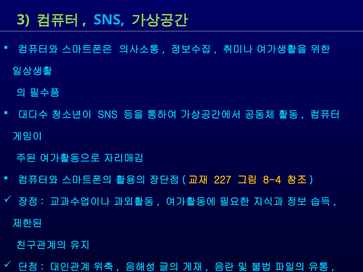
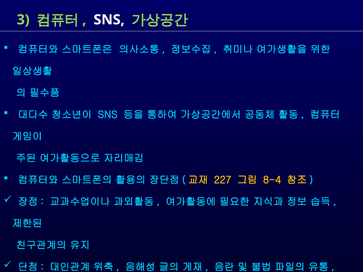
SNS colour: light blue -> white (109, 20)
